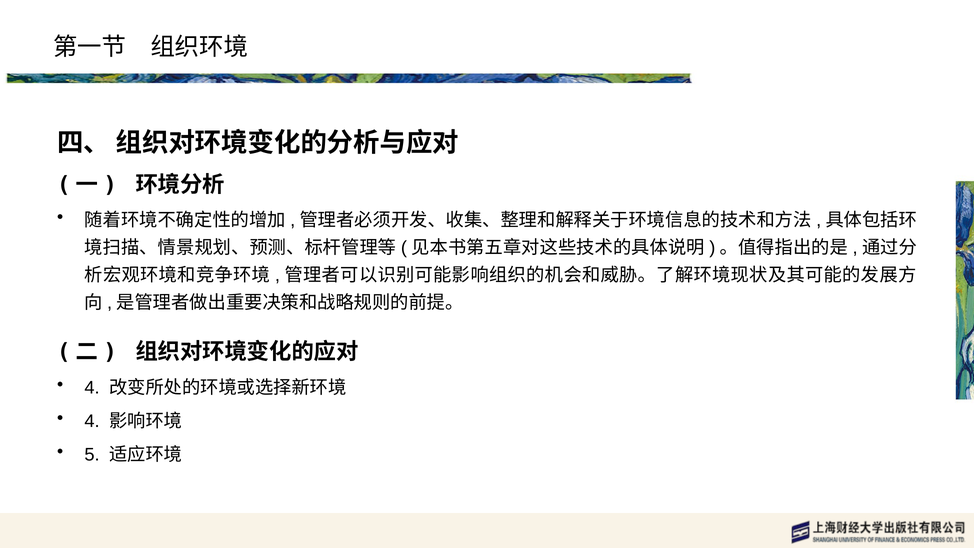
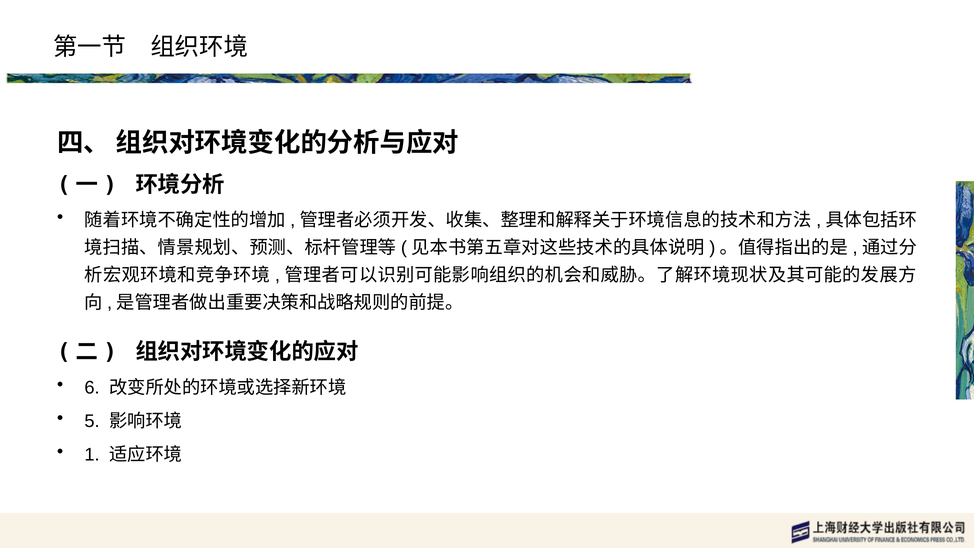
4: 4 -> 6 (92, 388)
4: 4 -> 5 (92, 421)
5: 5 -> 1 (92, 455)
